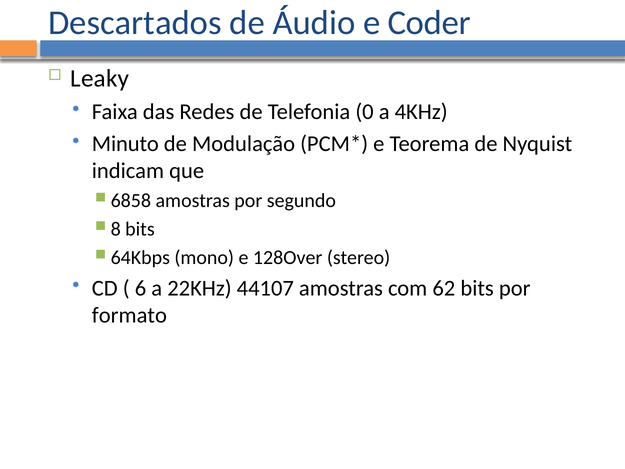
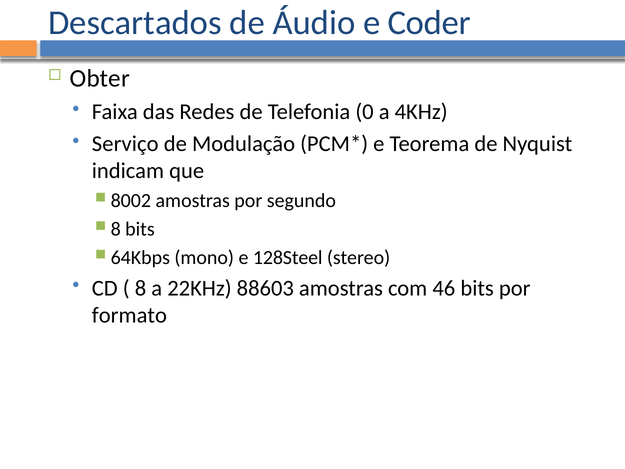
Leaky: Leaky -> Obter (100, 79)
Minuto: Minuto -> Serviço (125, 144)
6858: 6858 -> 8002 (131, 201)
128Over: 128Over -> 128Steel (288, 257)
6: 6 -> 8 (141, 288)
44107: 44107 -> 88603 (265, 288)
62: 62 -> 46 (444, 288)
